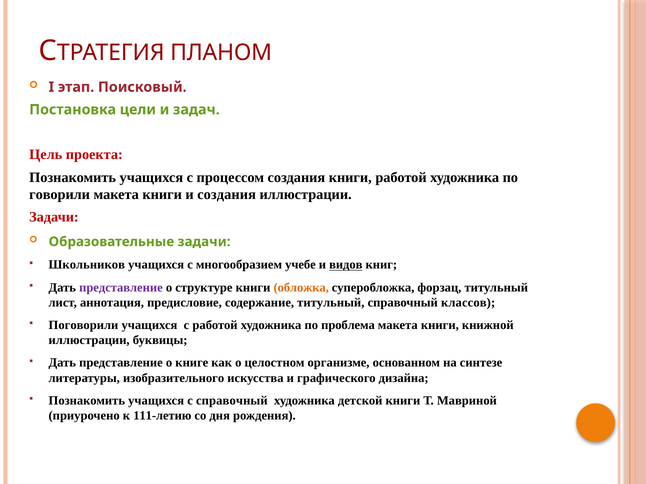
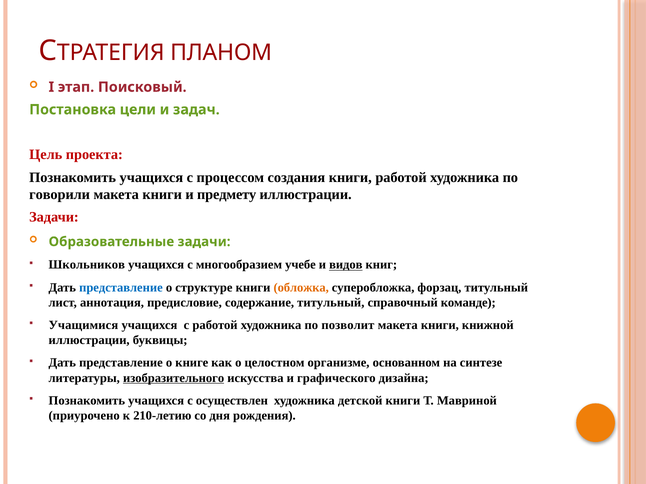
и создания: создания -> предмету (227, 195)
представление colour: purple -> blue (121, 288)
классов: классов -> команде (468, 303)
Поговорили: Поговорили -> Учащимися (83, 325)
проблема: проблема -> позволит (348, 325)
изобразительного underline: none -> present (174, 378)
с справочный: справочный -> осуществлен (232, 401)
111-летию: 111-летию -> 210-летию (162, 416)
